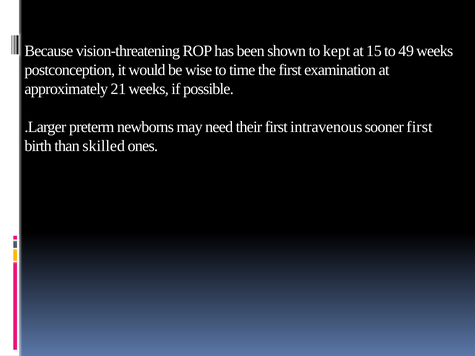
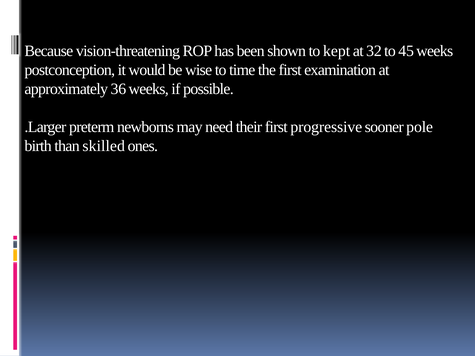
15: 15 -> 32 (374, 51)
49: 49 -> 45 (406, 51)
21: 21 -> 36 (118, 89)
intravenous: intravenous -> progressive (326, 127)
sooner first: first -> pole (420, 127)
